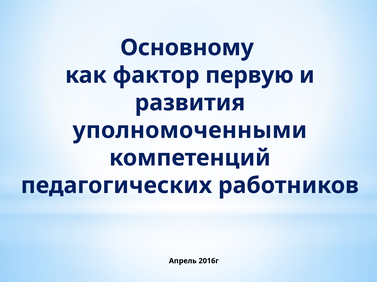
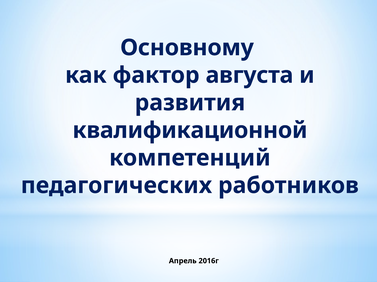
первую: первую -> августа (249, 75)
уполномоченными: уполномоченными -> квалификационной (190, 131)
